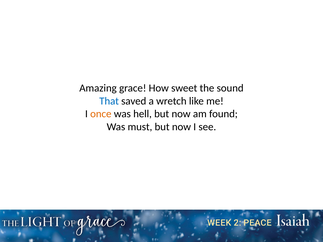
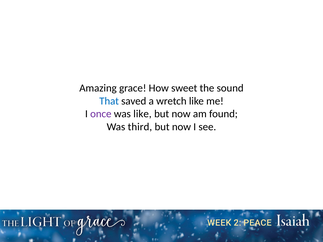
once colour: orange -> purple (101, 114)
was hell: hell -> like (142, 114)
must: must -> third (140, 127)
